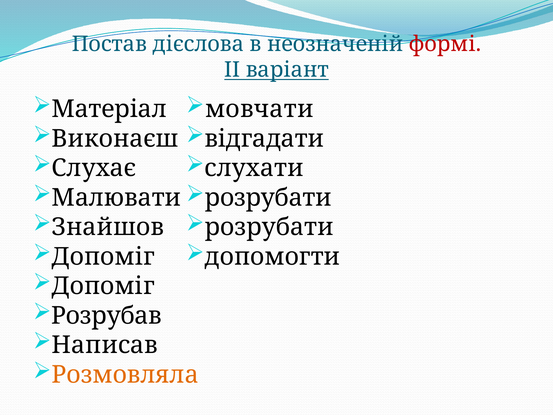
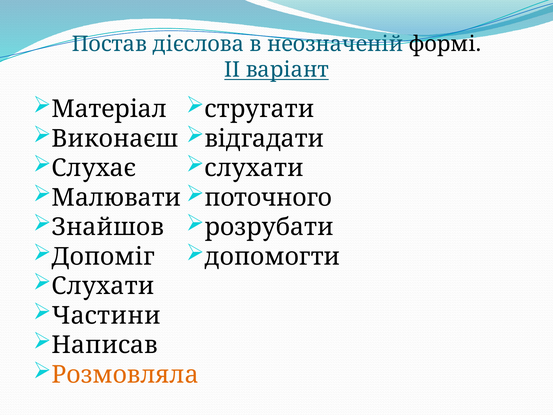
формі colour: red -> black (445, 44)
мовчати: мовчати -> стругати (260, 109)
розрубати: розрубати -> поточного (268, 197)
Допоміг: Допоміг -> Слухати (103, 286)
Розрубав: Розрубав -> Частини (106, 315)
